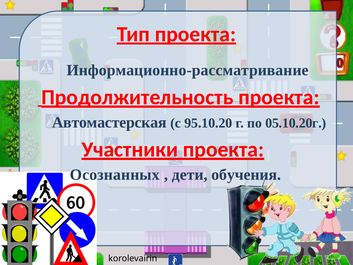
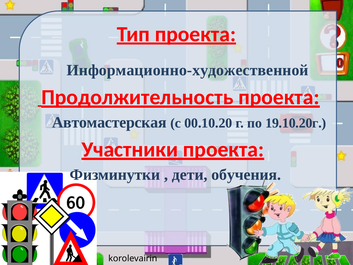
Информационно-рассматривание: Информационно-рассматривание -> Информационно-художественной (188, 70)
95.10.20: 95.10.20 -> 00.10.20 (208, 123)
05.10.20г: 05.10.20г -> 19.10.20г (296, 123)
Осознанных: Осознанных -> Физминутки (115, 175)
